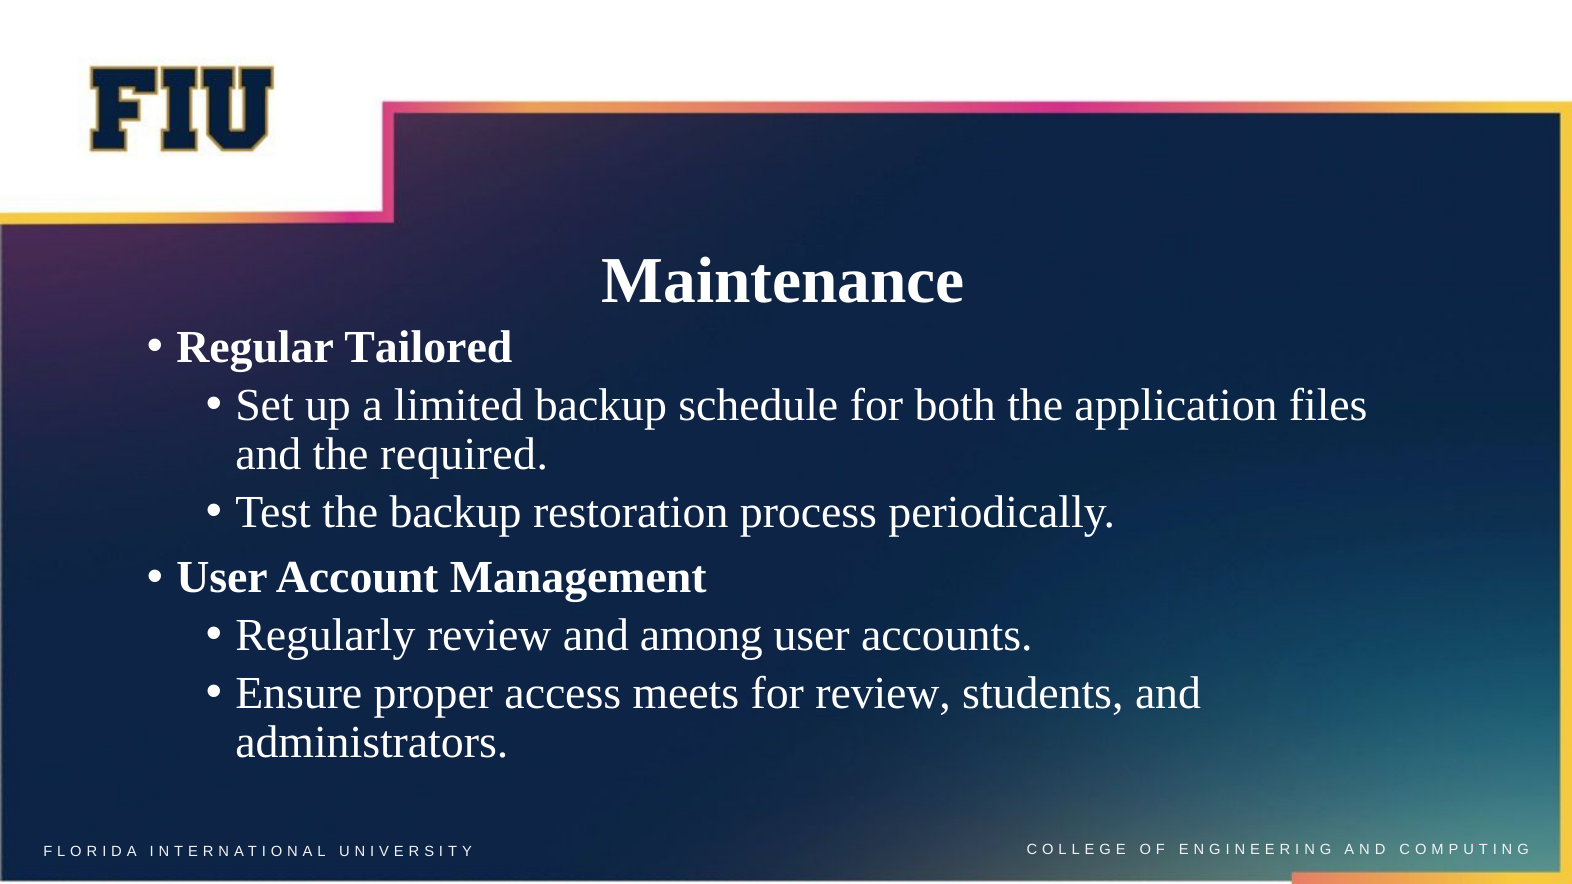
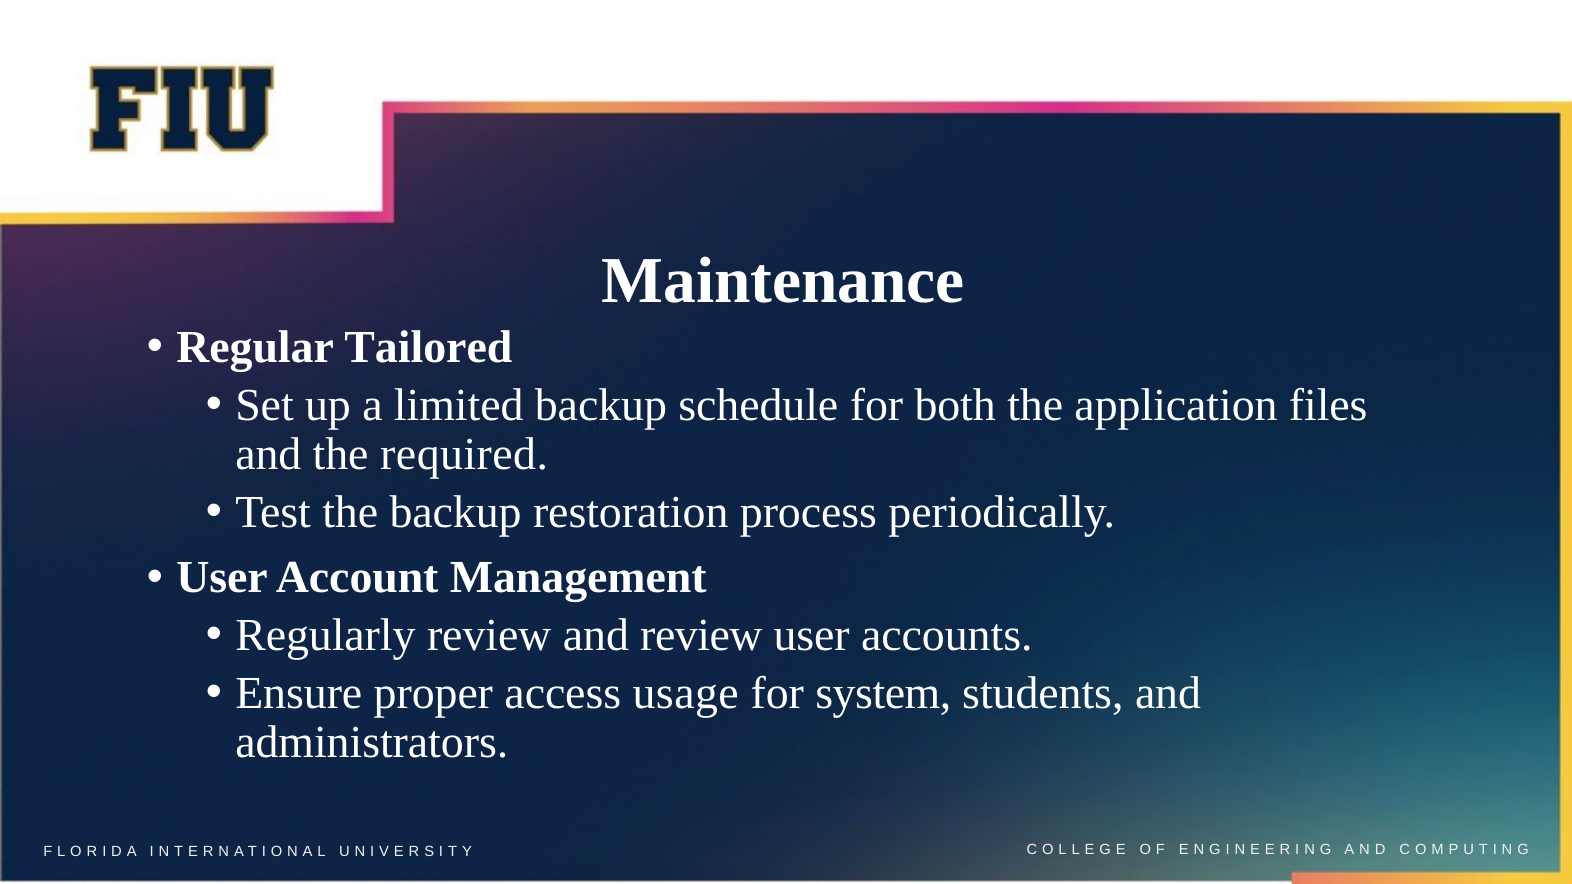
and among: among -> review (701, 636)
meets: meets -> usage (686, 693)
for review: review -> system (883, 693)
